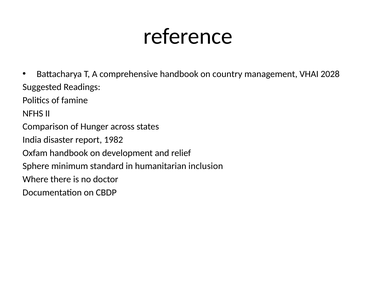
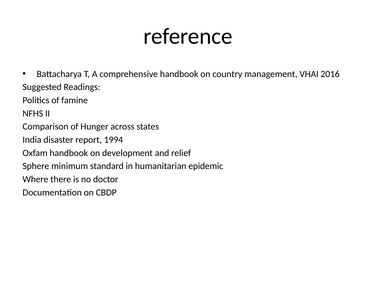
2028: 2028 -> 2016 (330, 74)
1982: 1982 -> 1994 (114, 140)
inclusion: inclusion -> epidemic (206, 166)
